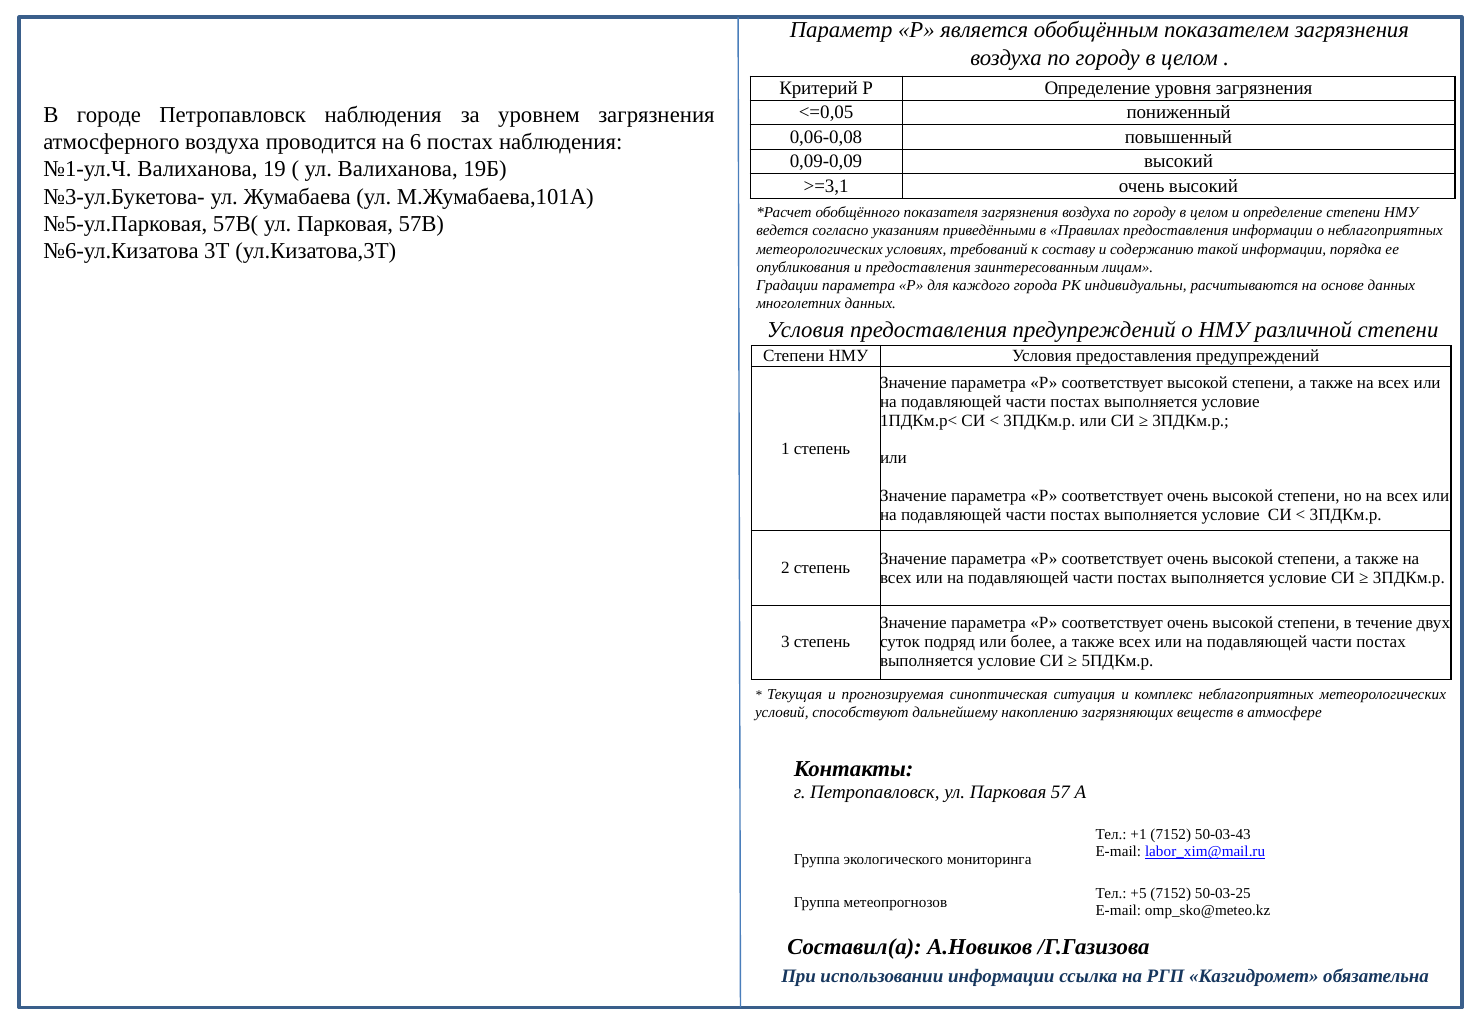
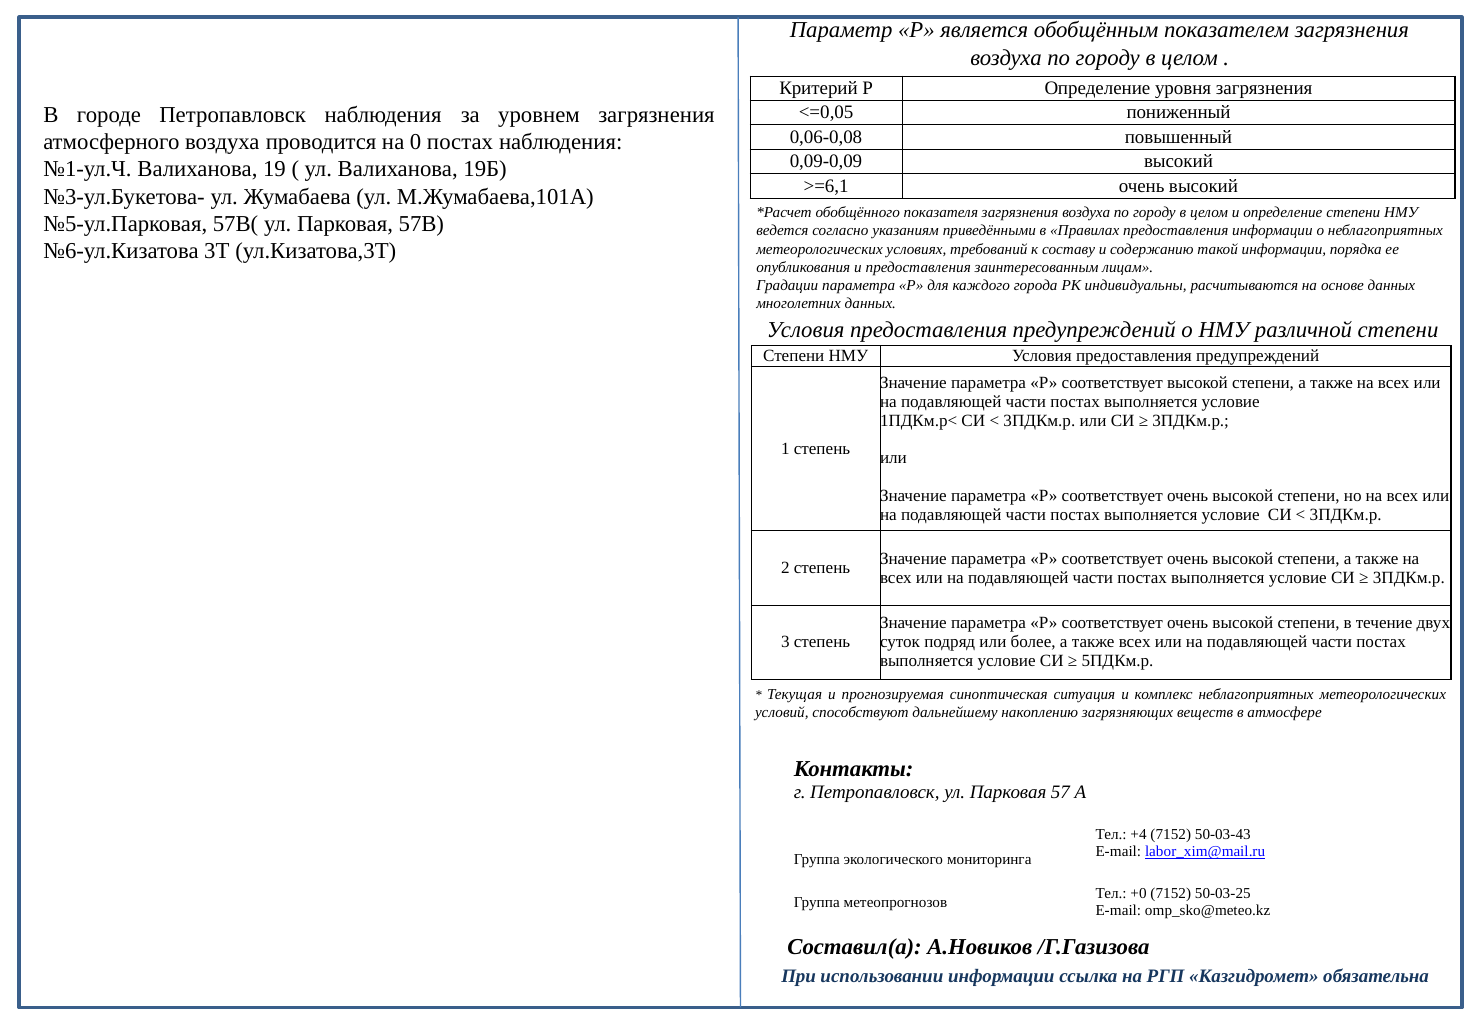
6: 6 -> 0 (416, 142)
>=3,1: >=3,1 -> >=6,1 (826, 186)
+1: +1 -> +4 (1139, 835)
+5: +5 -> +0 (1139, 894)
